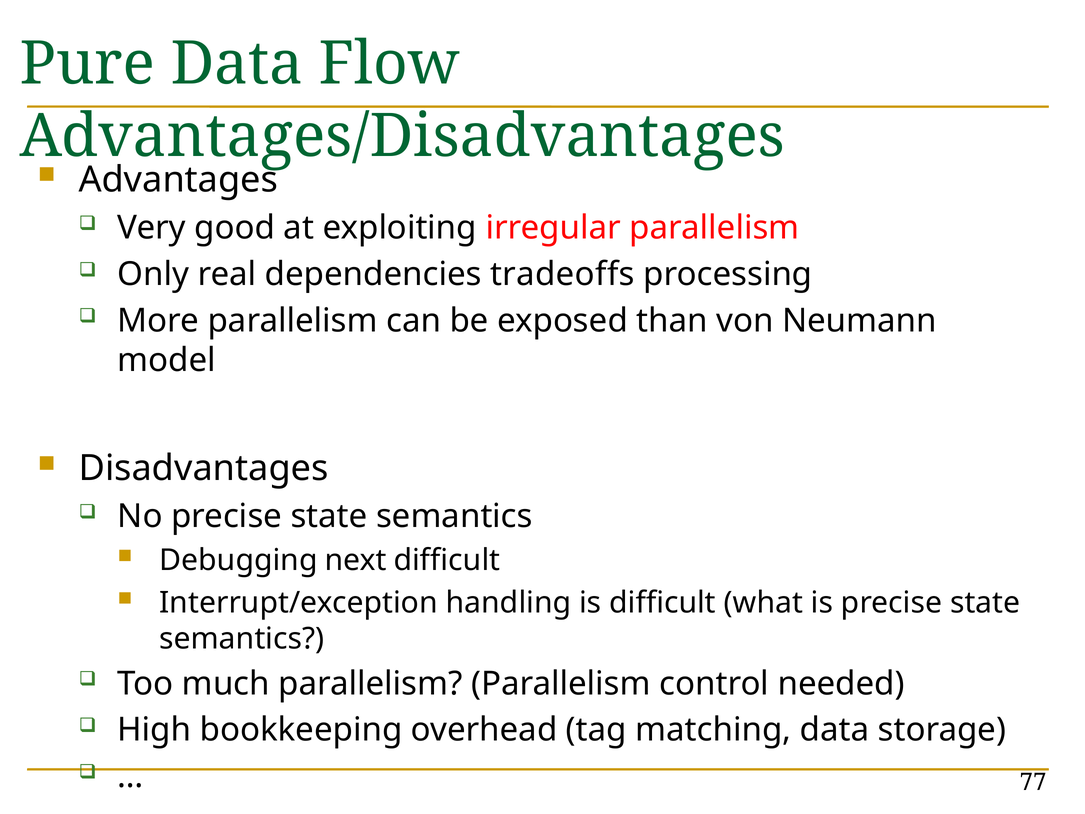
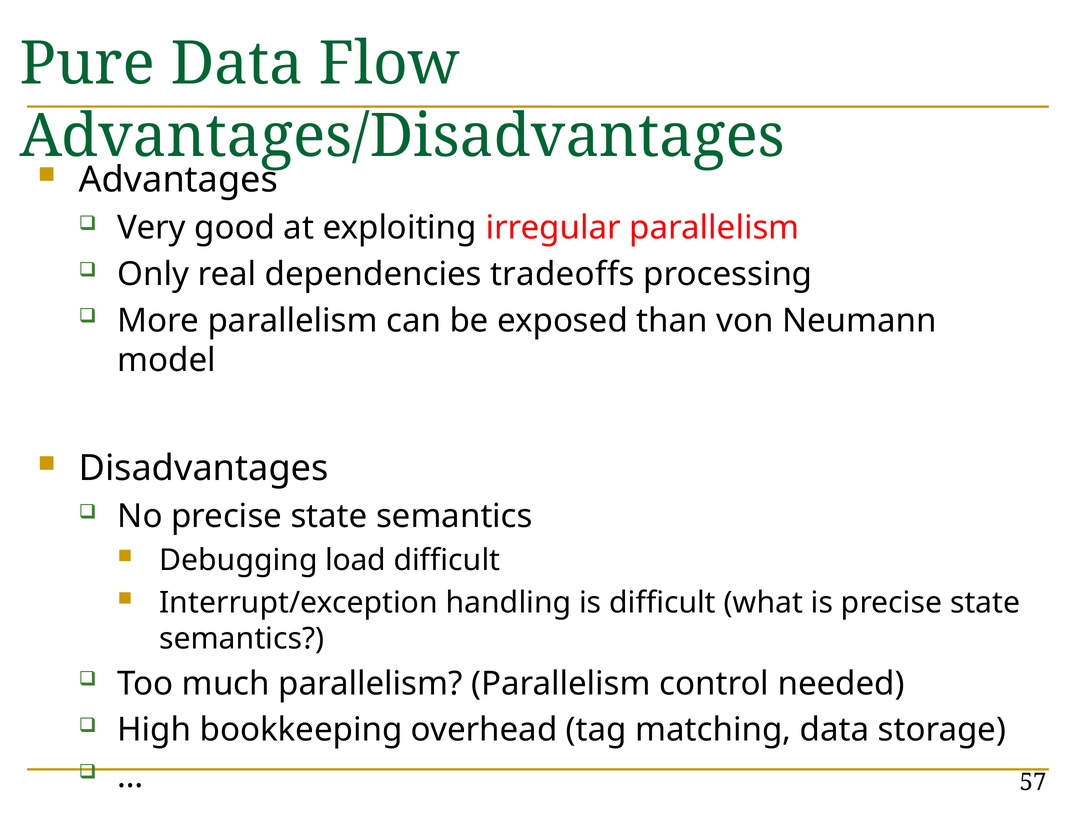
next: next -> load (356, 560)
77: 77 -> 57 (1033, 782)
